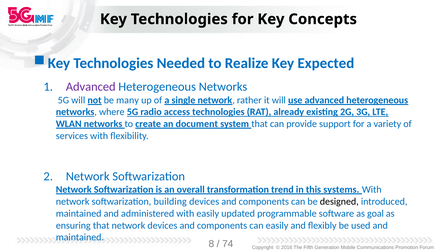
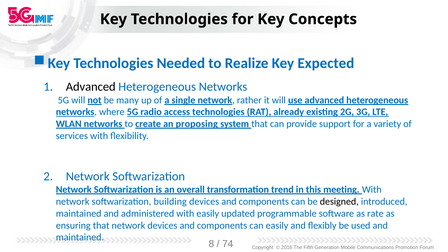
Advanced colour: purple -> black (91, 87)
document: document -> proposing (197, 124)
systems: systems -> meeting (341, 190)
goal: goal -> rate (375, 214)
